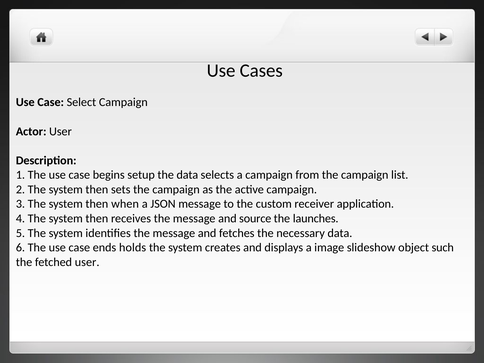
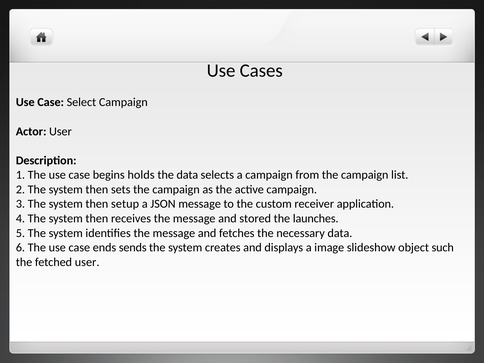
setup: setup -> holds (141, 175)
when: when -> setup (125, 204)
source: source -> stored (255, 218)
holds: holds -> sends (133, 248)
